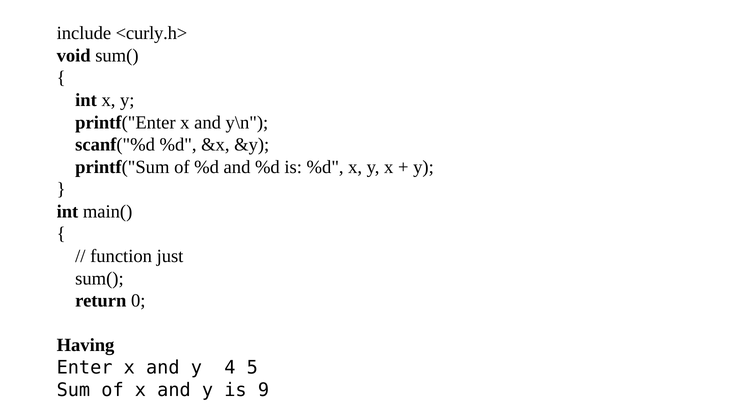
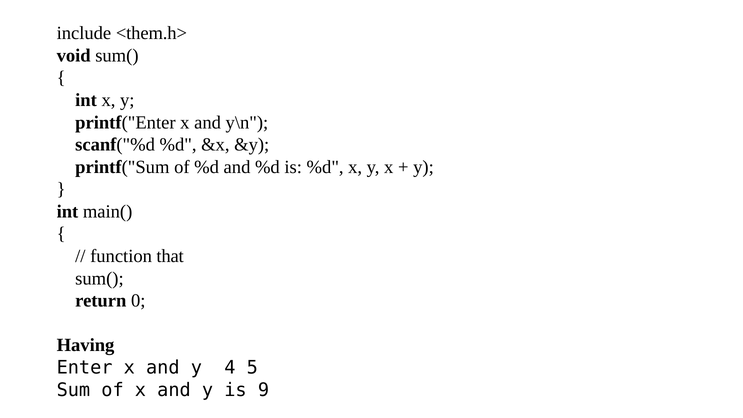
<curly.h>: <curly.h> -> <them.h> (151, 33)
just: just -> that (170, 256)
